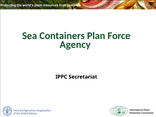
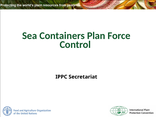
Agency: Agency -> Control (75, 45)
